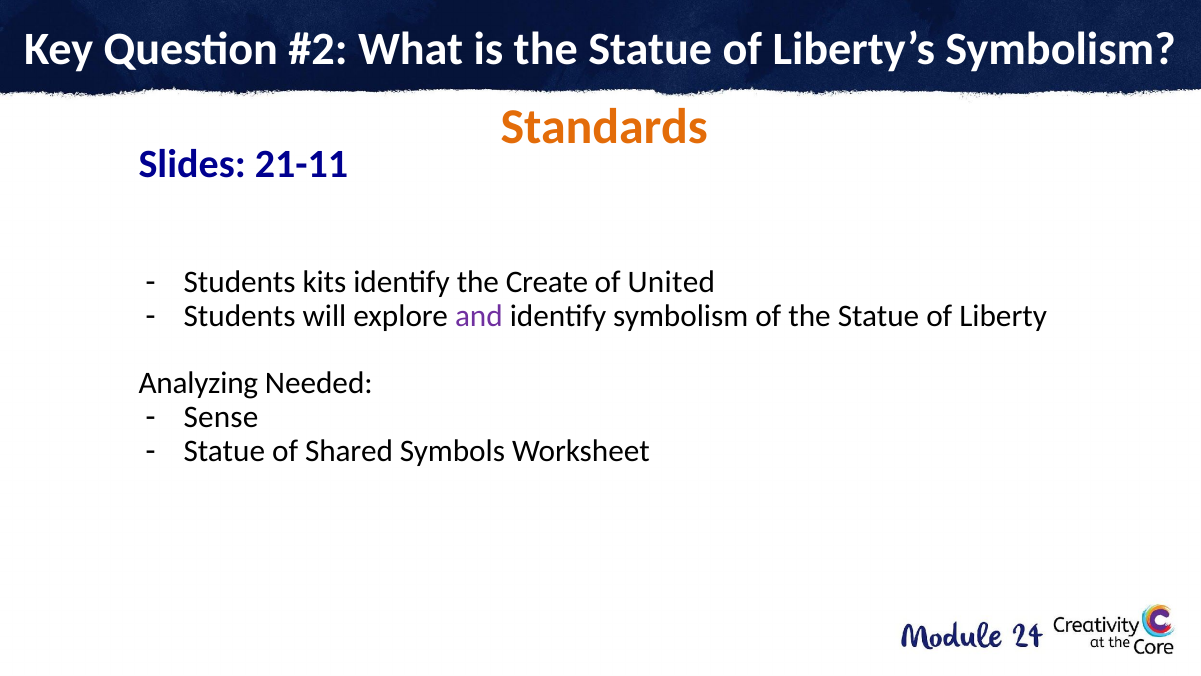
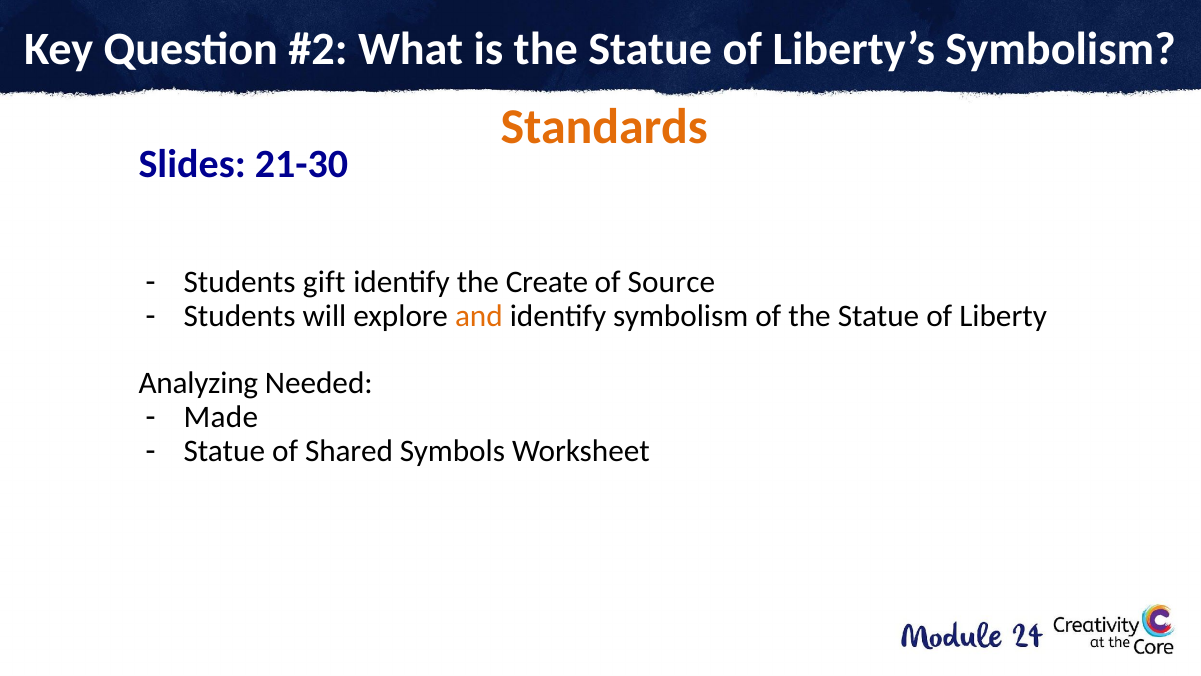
21-11: 21-11 -> 21-30 (302, 164)
kits: kits -> gift (324, 282)
United: United -> Source (671, 282)
and colour: purple -> orange (479, 316)
Sense: Sense -> Made (221, 417)
